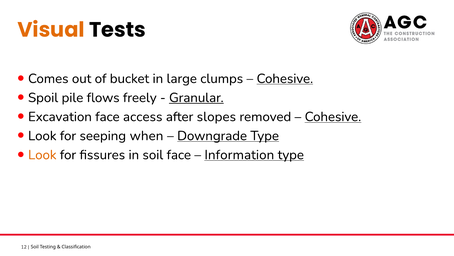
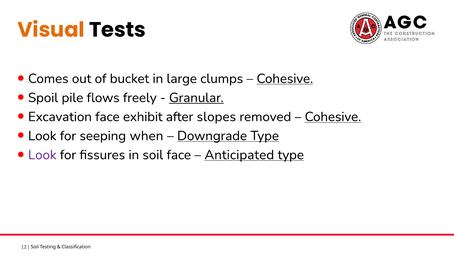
access: access -> exhibit (143, 116)
Look colour: orange -> purple (42, 154)
Information: Information -> Anticipated (239, 154)
